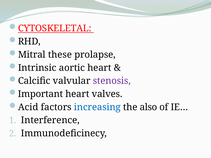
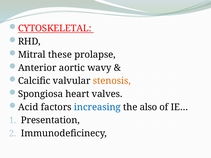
Intrinsic: Intrinsic -> Anterior (37, 68)
aortic heart: heart -> wavy (99, 68)
stenosis colour: purple -> orange (112, 81)
Important: Important -> Spongiosa (40, 94)
Interference: Interference -> Presentation (50, 120)
